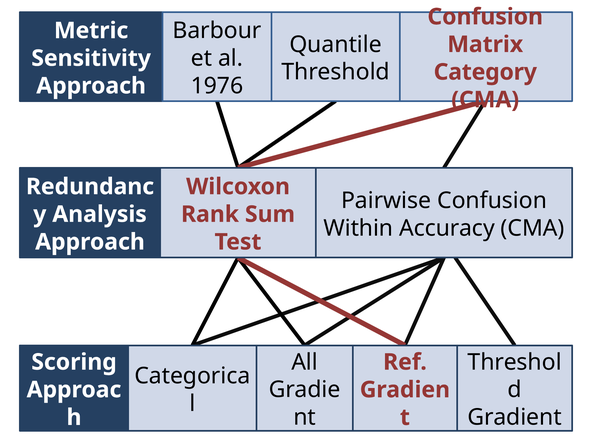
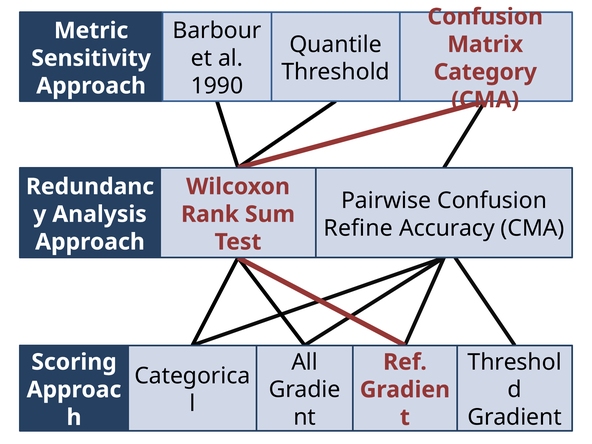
1976: 1976 -> 1990 (217, 86)
Within: Within -> Refine (358, 228)
